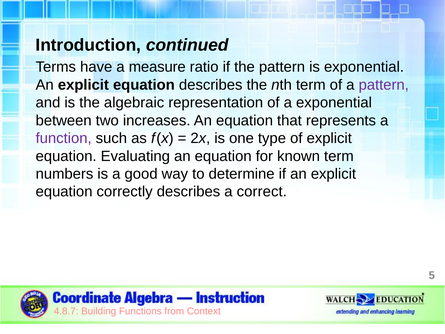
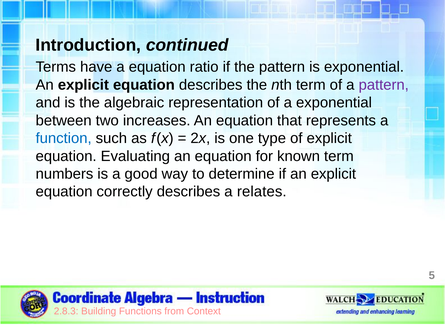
a measure: measure -> equation (157, 67)
function colour: purple -> blue (64, 138)
correct: correct -> relates (262, 192)
4.8.7: 4.8.7 -> 2.8.3 (66, 311)
